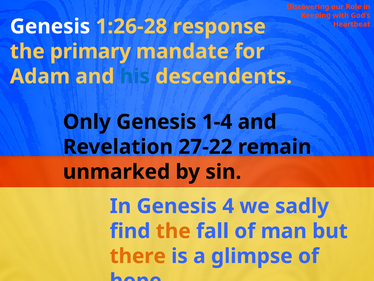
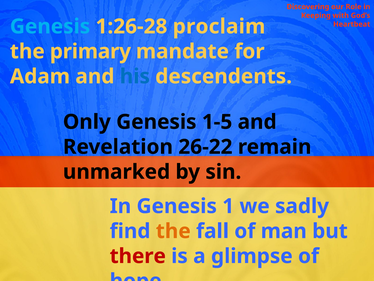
Genesis colour: white -> light blue (50, 26)
response: response -> proclaim (219, 26)
1-4: 1-4 -> 1-5 (217, 122)
27-22: 27-22 -> 26-22 (205, 147)
4: 4 -> 1 (228, 206)
there colour: orange -> red (138, 256)
